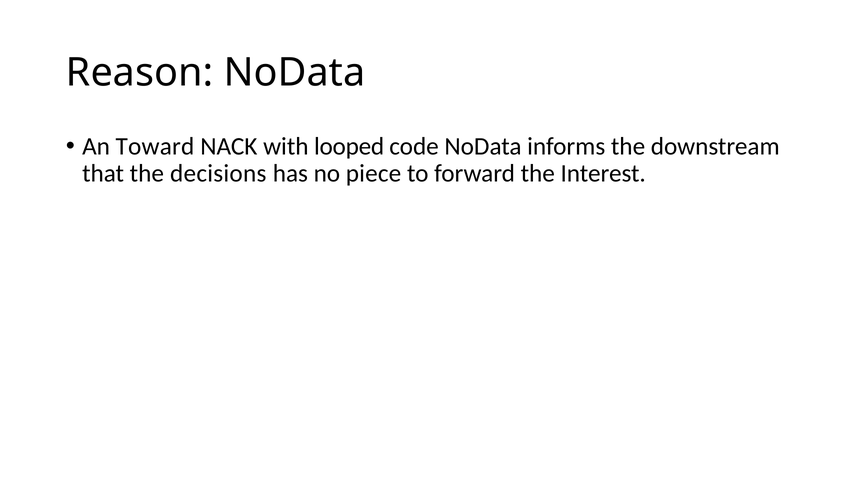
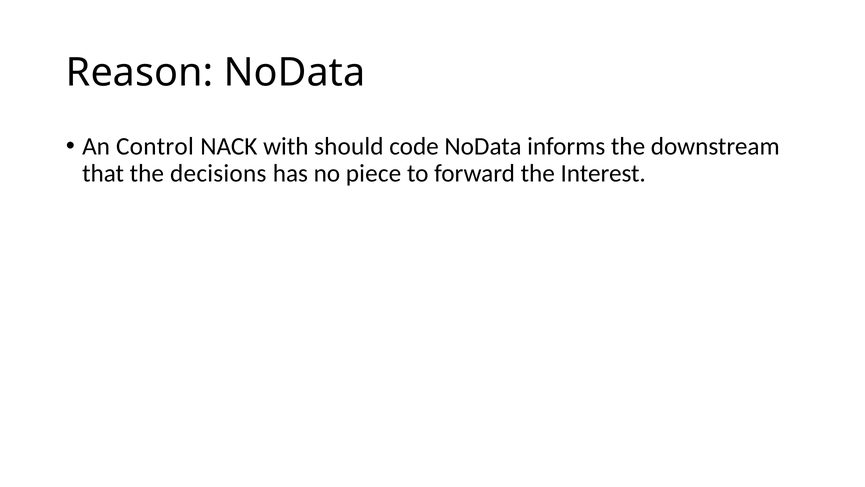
Toward: Toward -> Control (155, 146)
looped: looped -> should (349, 146)
